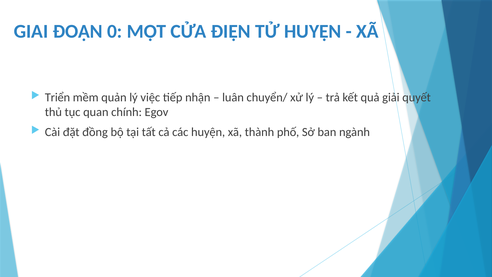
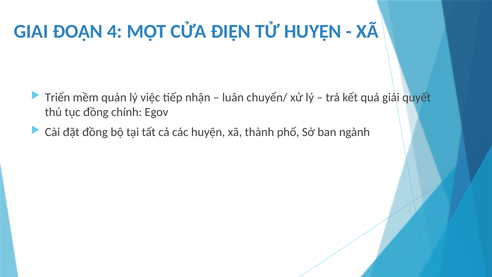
0: 0 -> 4 (115, 31)
tục quan: quan -> đồng (96, 112)
